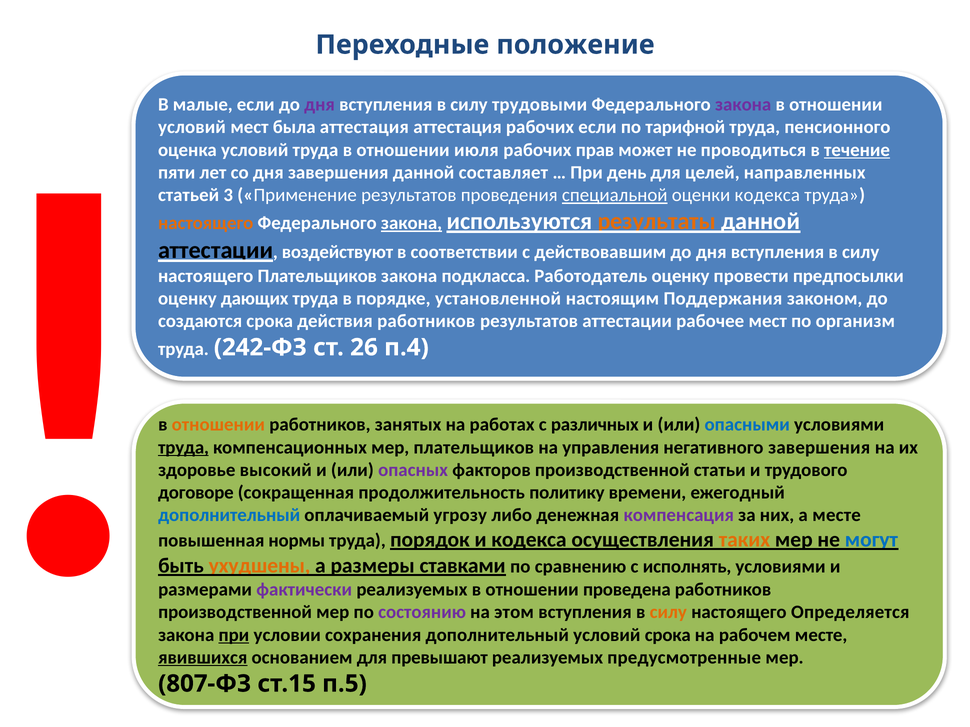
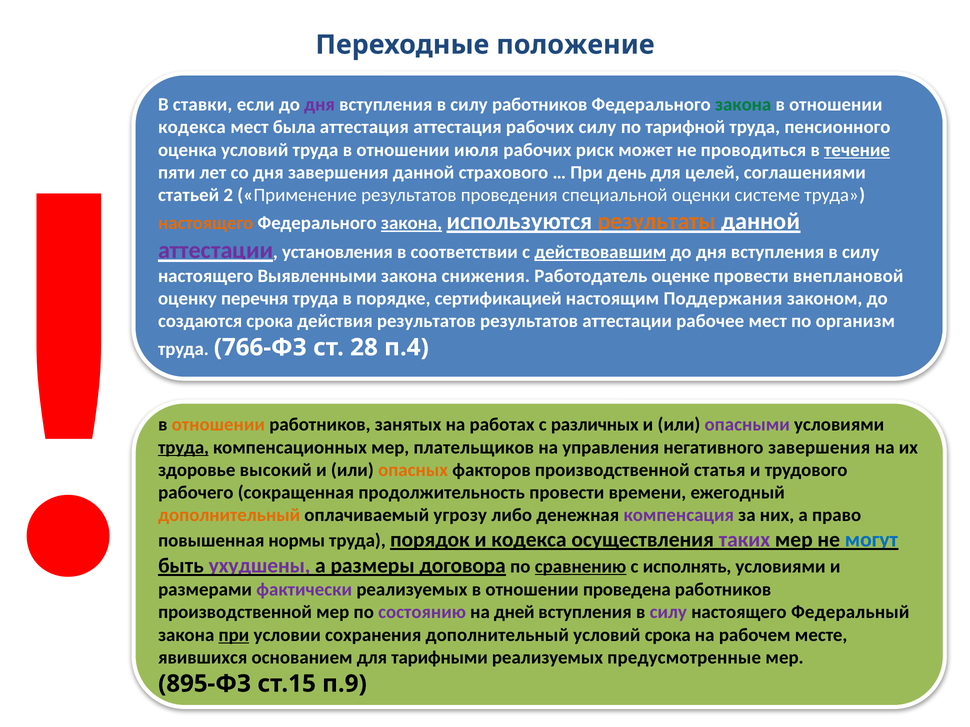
малые: малые -> ставки (203, 105)
силу трудовыми: трудовыми -> работников (540, 105)
закона colour: purple -> green (743, 105)
условий: условий -> кодекса (192, 127)
рабочих если: если -> силу (597, 127)
прав: прав -> риск (595, 150)
составляет: составляет -> страхового (503, 173)
направленных: направленных -> соглашениями (805, 173)
опасными colour: blue -> purple (747, 425)
3: 3 -> 2 (228, 195)
специальной underline: present -> none (615, 195)
оценки кодекса: кодекса -> системе (767, 195)
аттестации colour: black -> purple (216, 251)
воздействуют: воздействуют -> установления (337, 252)
действовавшим underline: none -> present (600, 252)
настоящего Плательщиков: Плательщиков -> Выявленными (317, 276)
подкласса: подкласса -> снижения (486, 276)
Работодатель оценку: оценку -> оценке (681, 276)
предпосылки: предпосылки -> внеплановой (848, 276)
дающих: дающих -> перечня (255, 299)
установленной: установленной -> сертификацией (498, 299)
действия работников: работников -> результатов (426, 321)
242-ФЗ: 242-ФЗ -> 766-ФЗ (260, 348)
26: 26 -> 28 (364, 348)
опасных colour: purple -> orange (413, 470)
статьи: статьи -> статья (720, 470)
договоре: договоре -> рабочего (196, 493)
продолжительность политику: политику -> провести (567, 493)
дополнительный colour: blue -> orange (229, 516)
а месте: месте -> право (837, 516)
таких colour: orange -> purple (744, 540)
ухудшены colour: orange -> purple (260, 566)
ставками: ставками -> договора (463, 566)
сравнению underline: none -> present (581, 567)
этом: этом -> дней (514, 613)
силу colour: orange -> purple (668, 613)
Определяется: Определяется -> Федеральный (850, 613)
явившихся underline: present -> none (203, 658)
превышают: превышают -> тарифными (440, 658)
807-ФЗ: 807-ФЗ -> 895-ФЗ (205, 684)
п.5: п.5 -> п.9 (344, 684)
